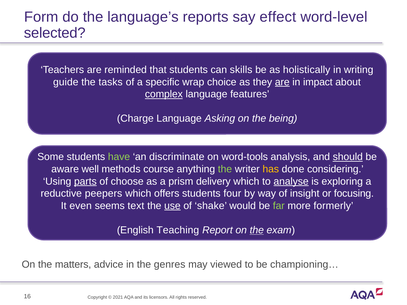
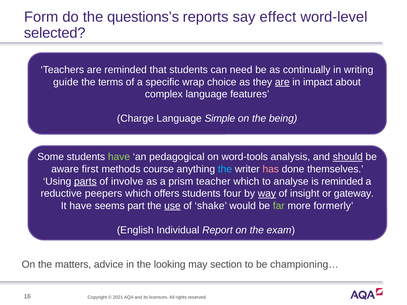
language’s: language’s -> questions’s (143, 17)
skills: skills -> need (241, 70)
holistically: holistically -> continually (307, 70)
tasks: tasks -> terms (111, 82)
complex underline: present -> none (164, 94)
Asking: Asking -> Simple (220, 119)
discriminate: discriminate -> pedagogical (177, 157)
well: well -> first (90, 169)
the colour: light green -> light blue (225, 169)
has colour: yellow -> pink (271, 169)
considering: considering -> themselves (335, 169)
choose: choose -> involve (127, 181)
delivery: delivery -> teacher (213, 181)
analyse underline: present -> none (291, 181)
is exploring: exploring -> reminded (342, 181)
way underline: none -> present (267, 194)
focusing: focusing -> gateway (354, 194)
It even: even -> have (81, 206)
text: text -> part (136, 206)
Teaching: Teaching -> Individual (178, 230)
the underline: present -> none (257, 230)
genres: genres -> looking (170, 265)
viewed: viewed -> section (226, 265)
